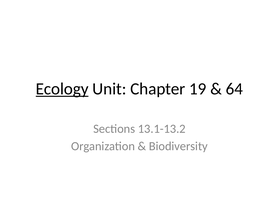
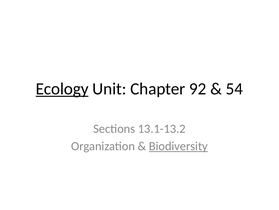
19: 19 -> 92 (198, 89)
64: 64 -> 54 (234, 89)
Biodiversity underline: none -> present (178, 146)
